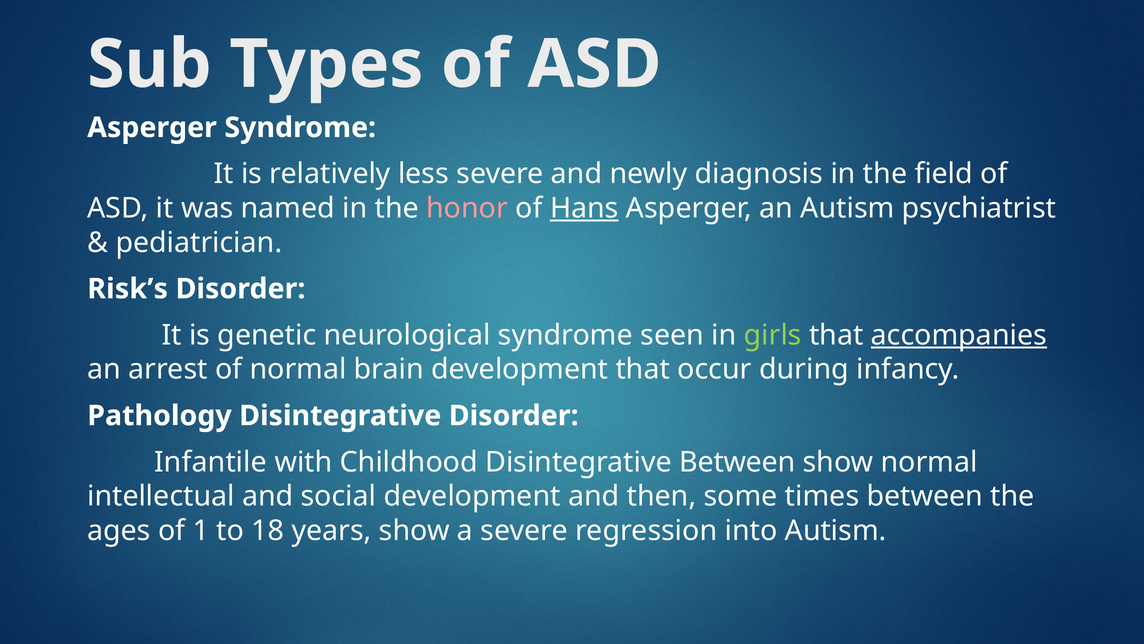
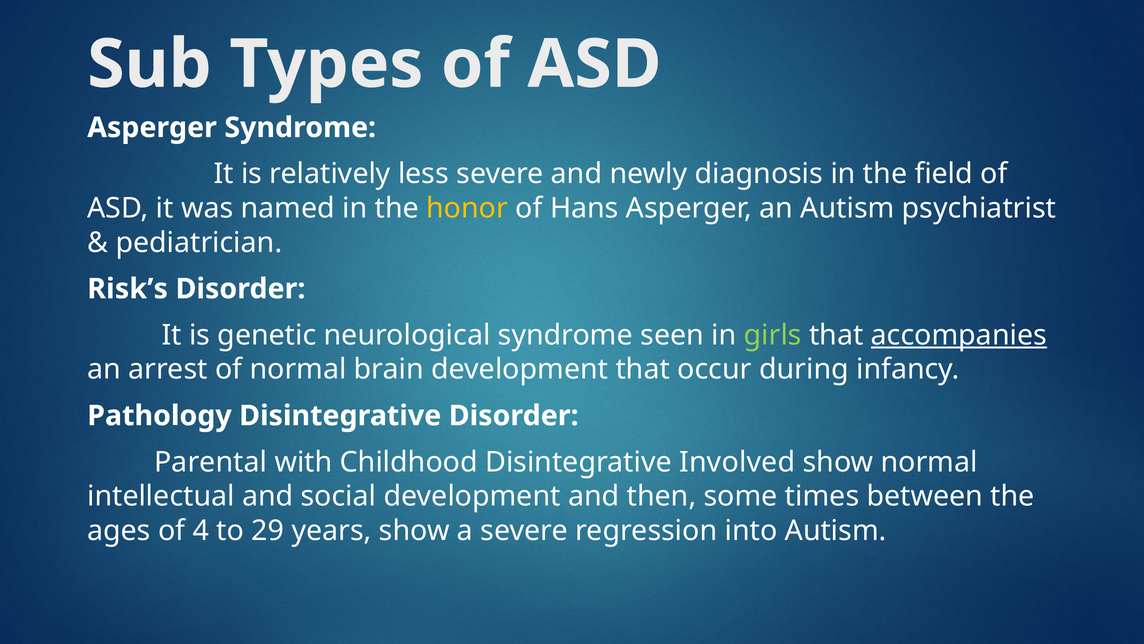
honor colour: pink -> yellow (467, 208)
Hans underline: present -> none (584, 208)
Infantile: Infantile -> Parental (211, 462)
Disintegrative Between: Between -> Involved (737, 462)
1: 1 -> 4 (201, 530)
18: 18 -> 29 (268, 530)
